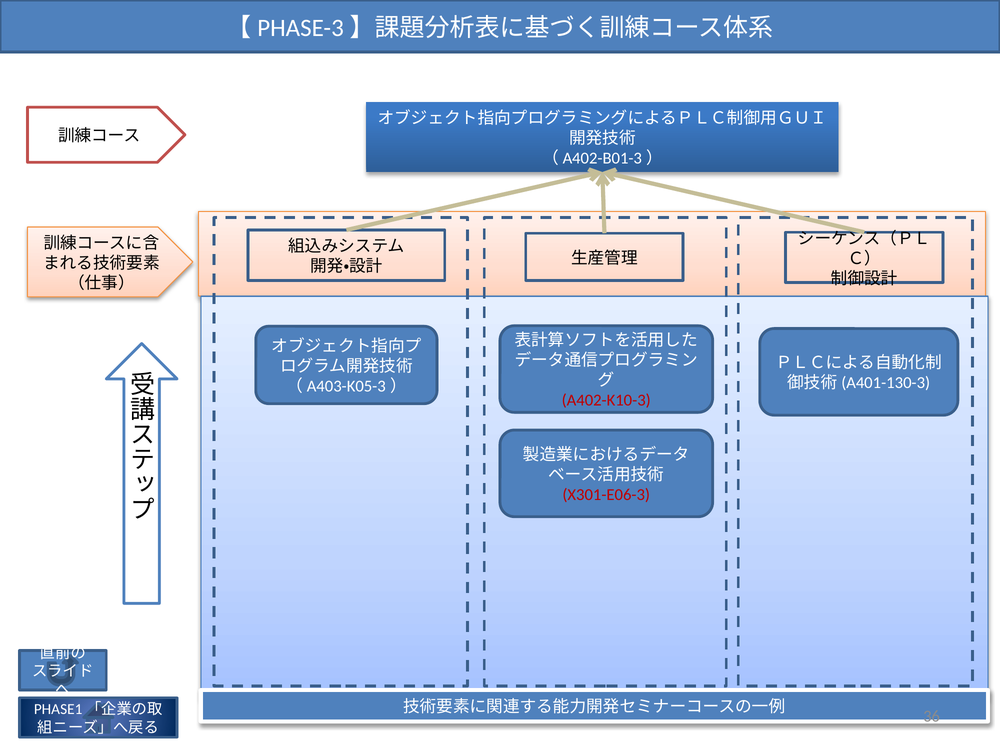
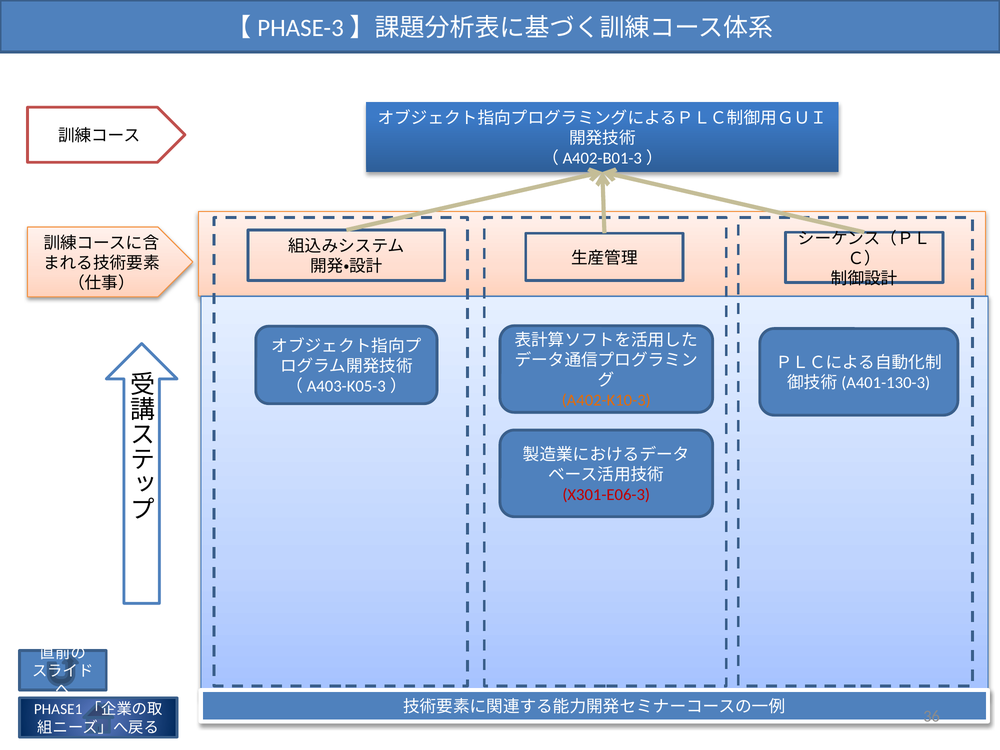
A402-K10-3 colour: red -> orange (606, 400)
